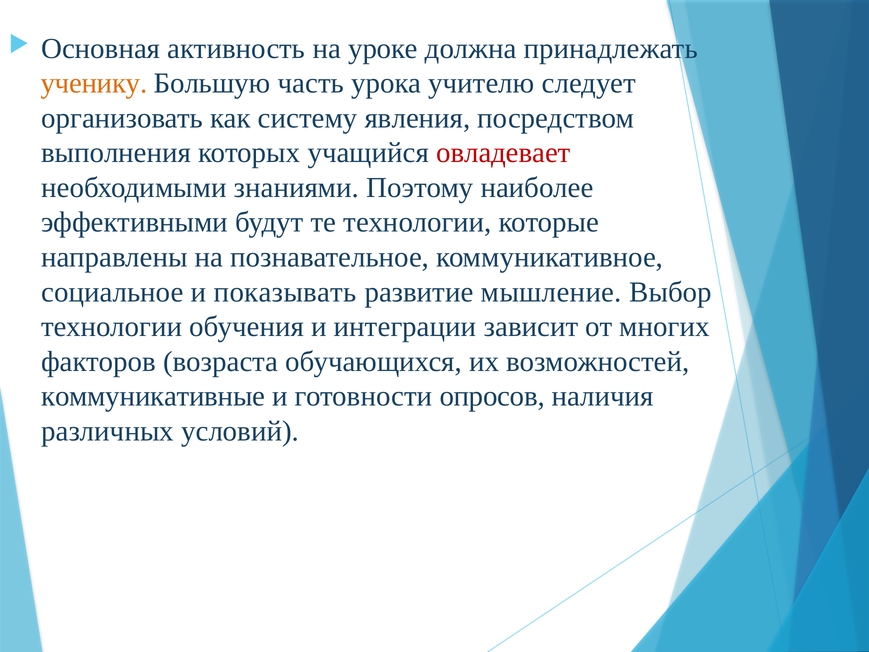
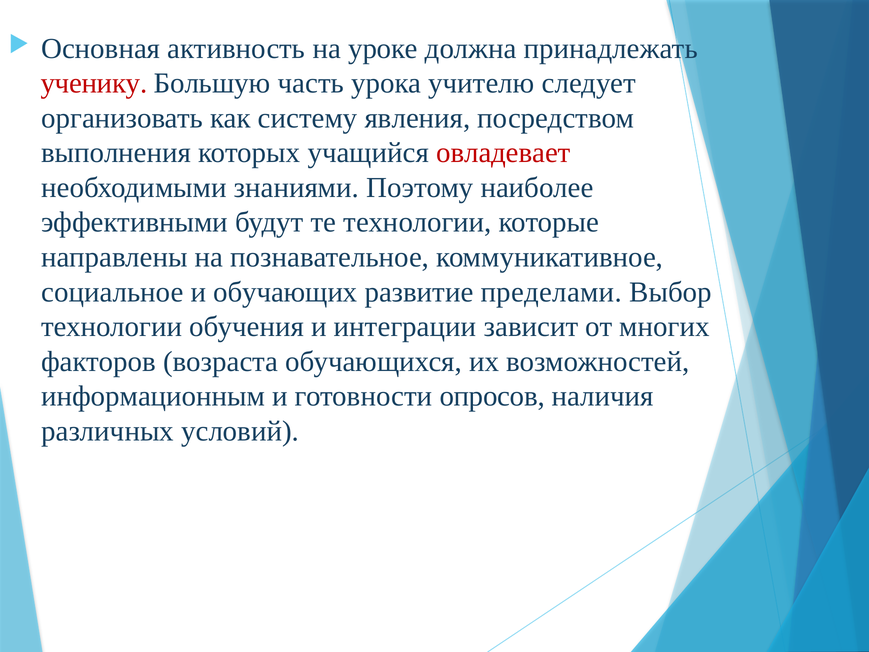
ученику colour: orange -> red (94, 83)
показывать: показывать -> обучающих (285, 292)
мышление: мышление -> пределами (551, 292)
коммуникативные: коммуникативные -> информационным (153, 396)
